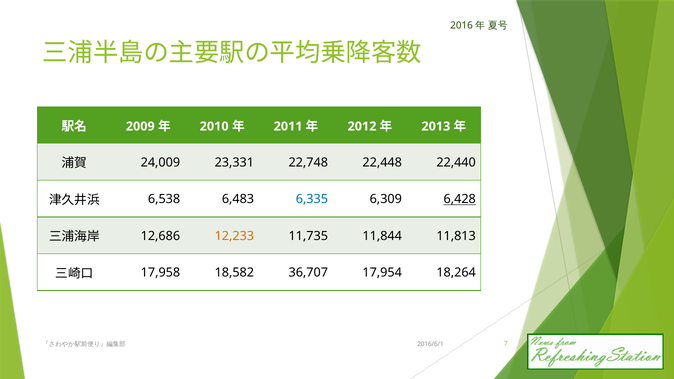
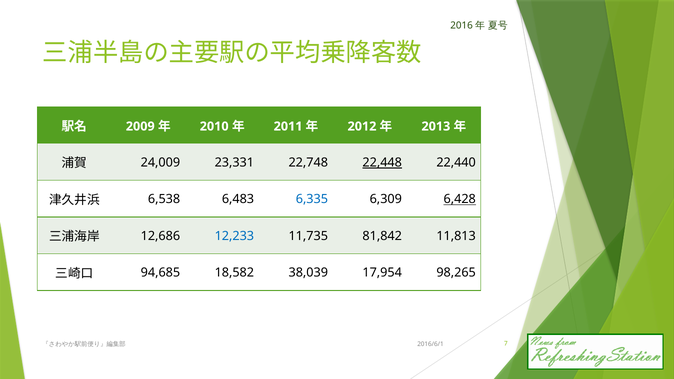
22,448 underline: none -> present (382, 163)
12,233 colour: orange -> blue (234, 236)
11,844: 11,844 -> 81,842 (382, 236)
17,958: 17,958 -> 94,685 (160, 273)
36,707: 36,707 -> 38,039 (308, 273)
18,264: 18,264 -> 98,265 (456, 273)
